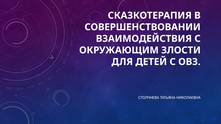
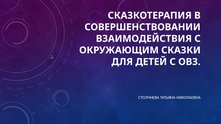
ЗЛОСТИ: ЗЛОСТИ -> СКАЗКИ (181, 50)
